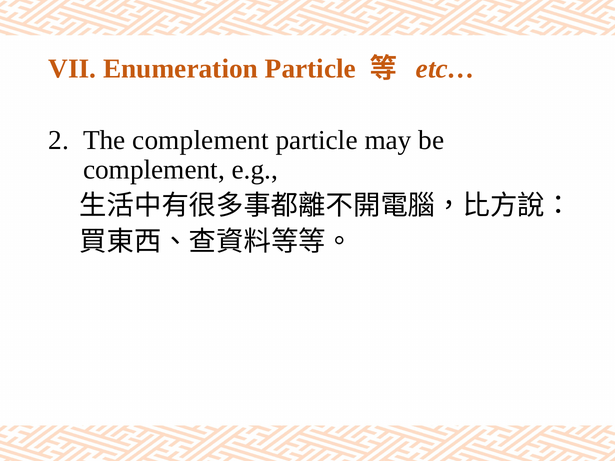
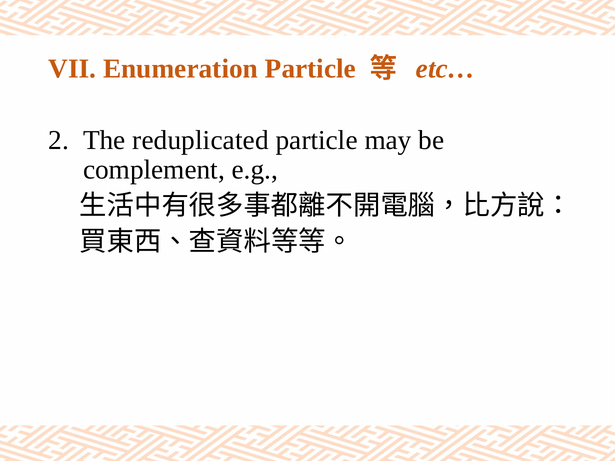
The complement: complement -> reduplicated (200, 140)
